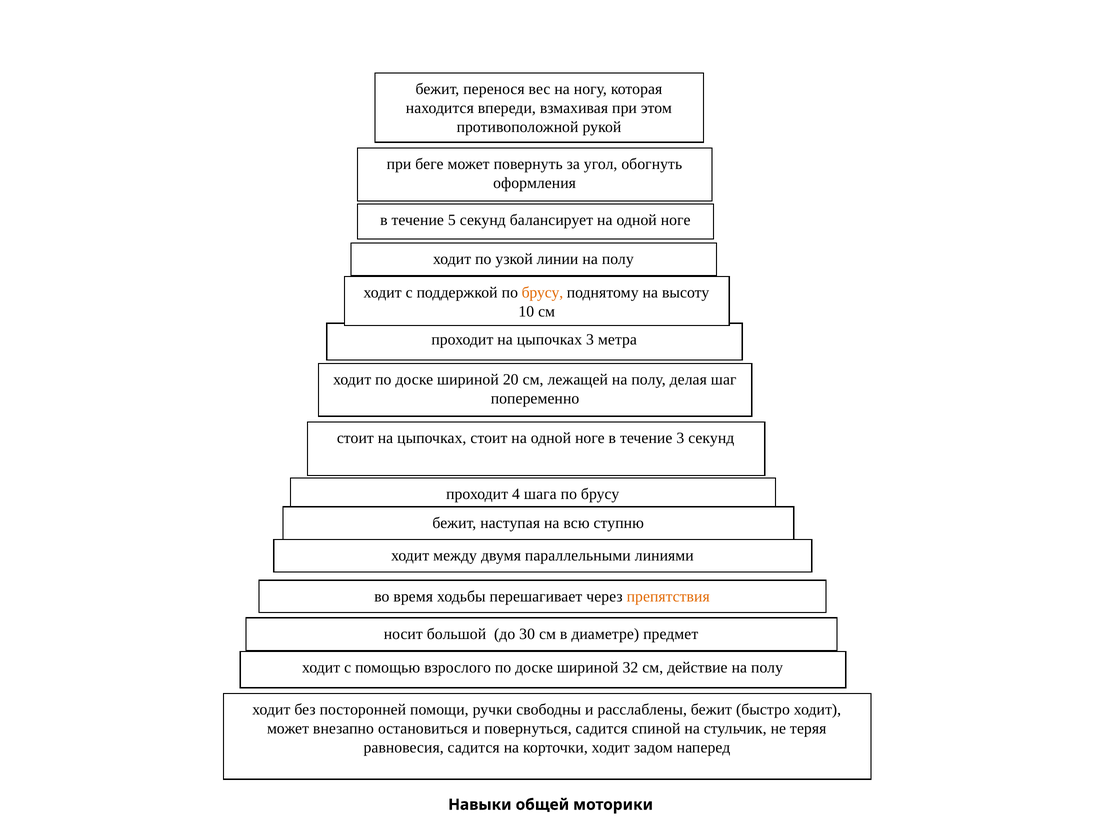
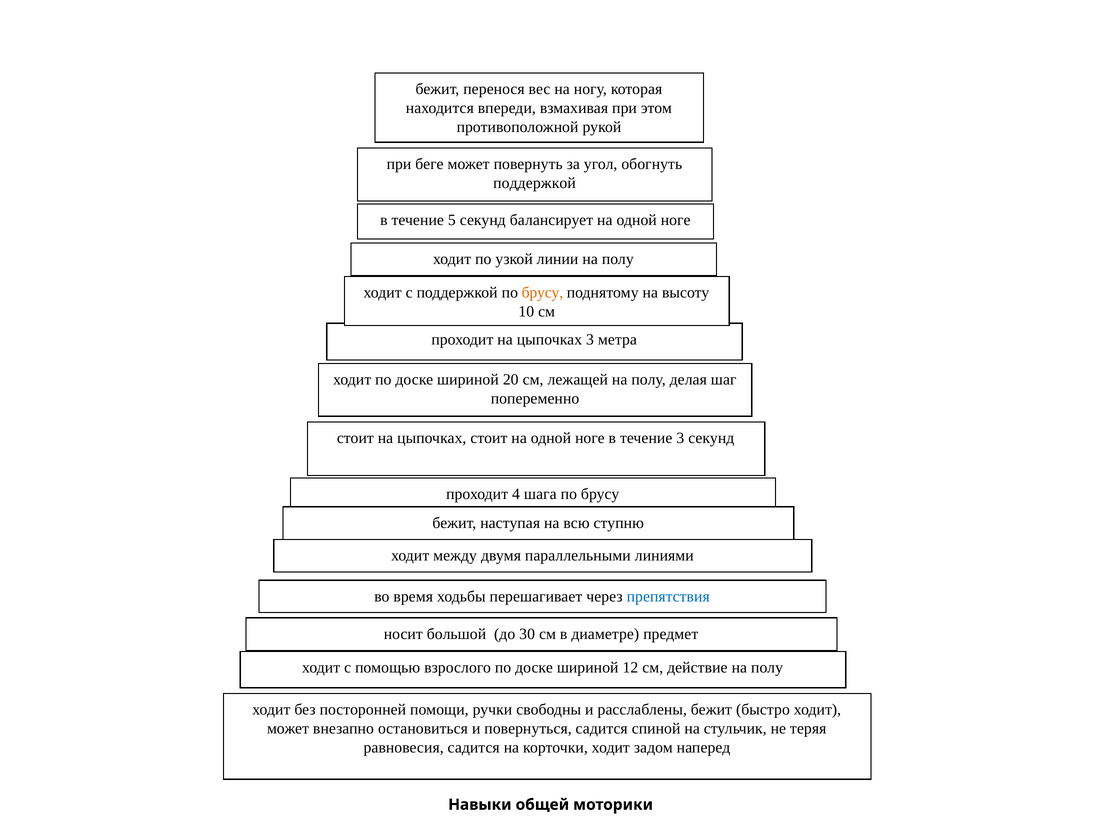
оформления: оформления -> поддержкой (535, 183)
препятствия colour: orange -> blue (668, 596)
32: 32 -> 12 (630, 667)
